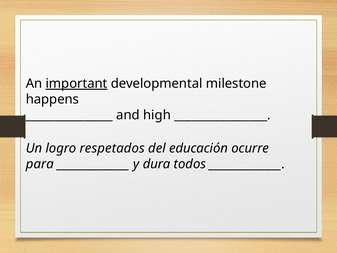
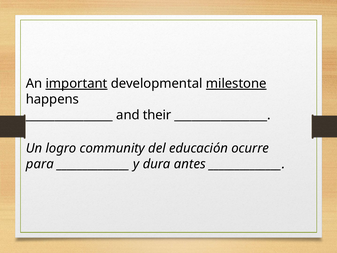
milestone underline: none -> present (236, 84)
high: high -> their (157, 115)
respetados: respetados -> community (112, 148)
todos: todos -> antes (190, 164)
